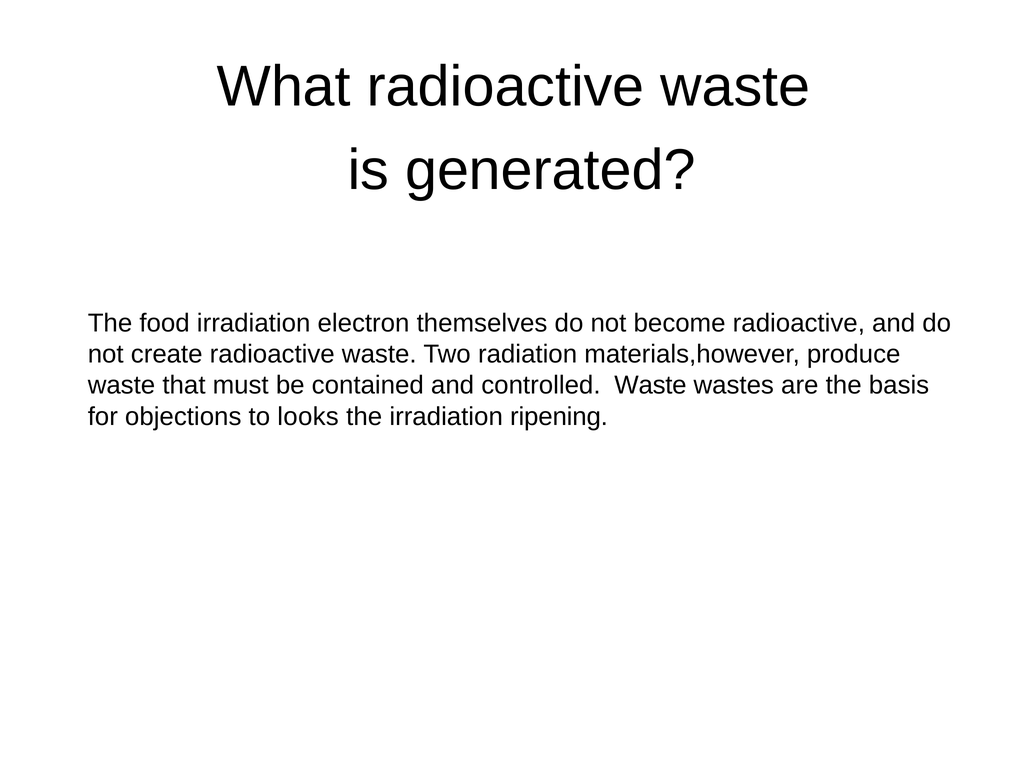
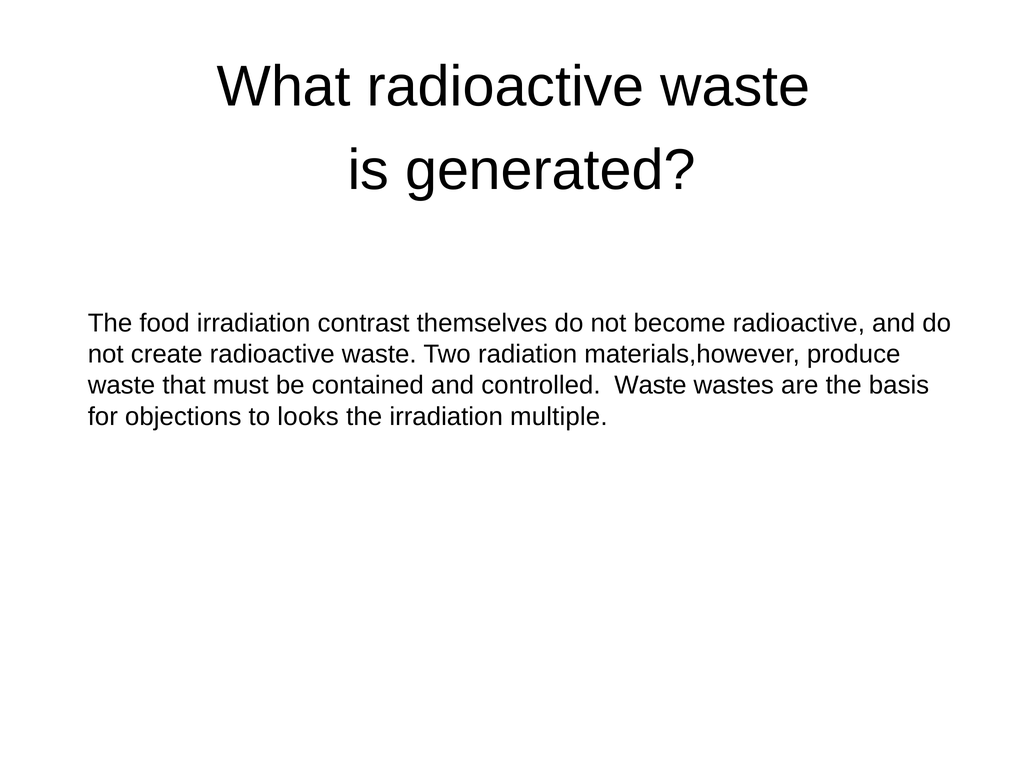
electron: electron -> contrast (364, 323)
ripening: ripening -> multiple (559, 416)
